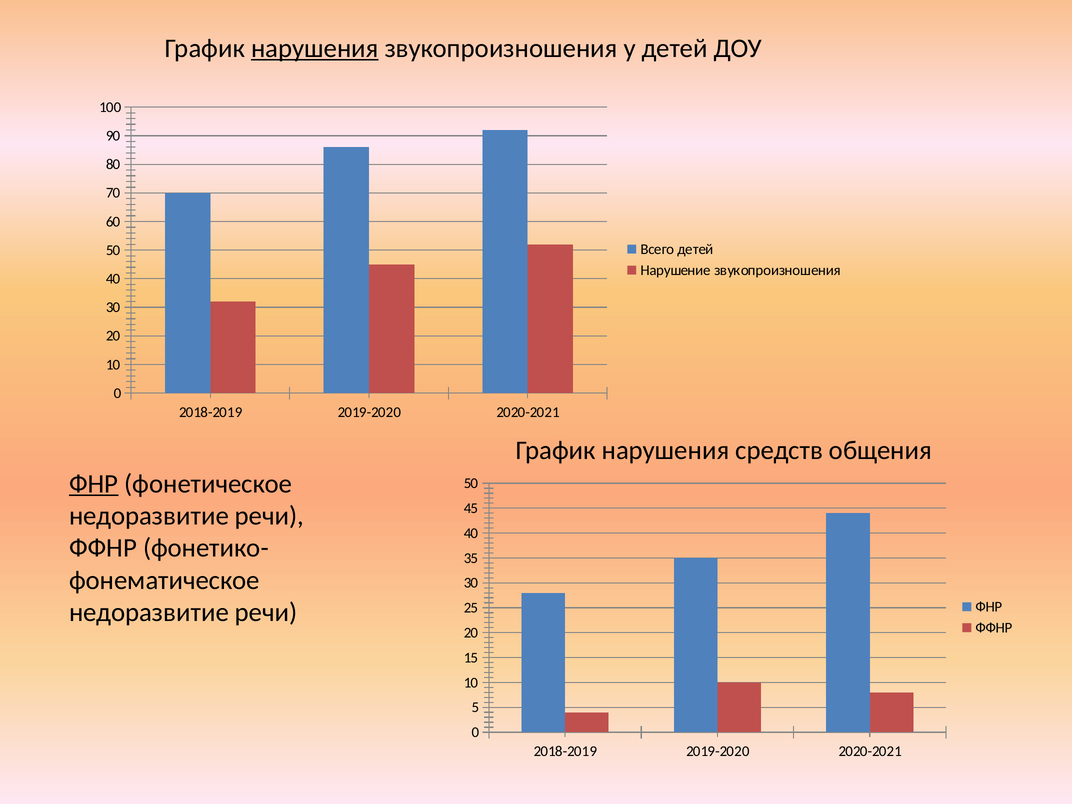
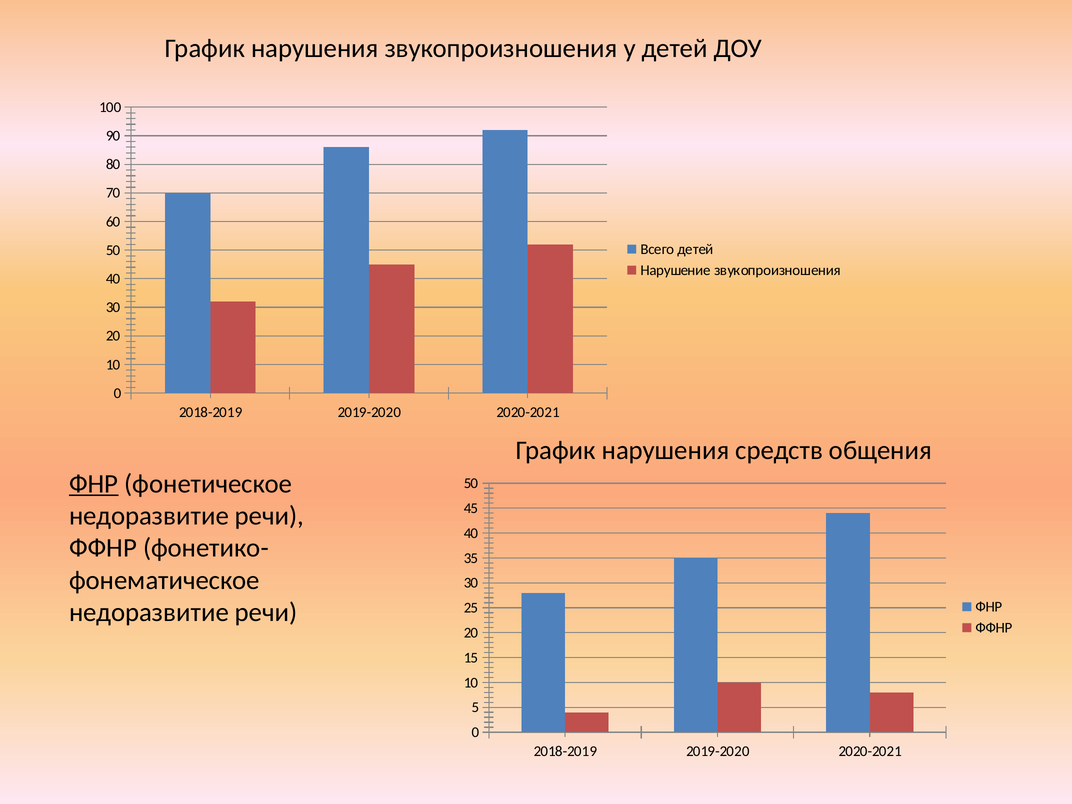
нарушения underline: present -> none (315, 48)
